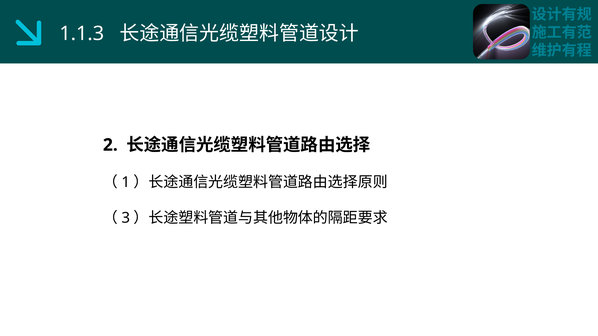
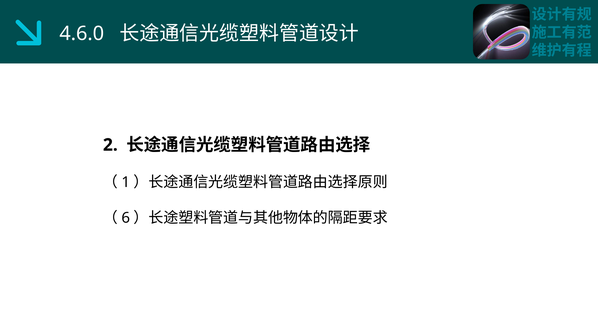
1.1.3: 1.1.3 -> 4.6.0 (82, 34)
3: 3 -> 6 (126, 218)
